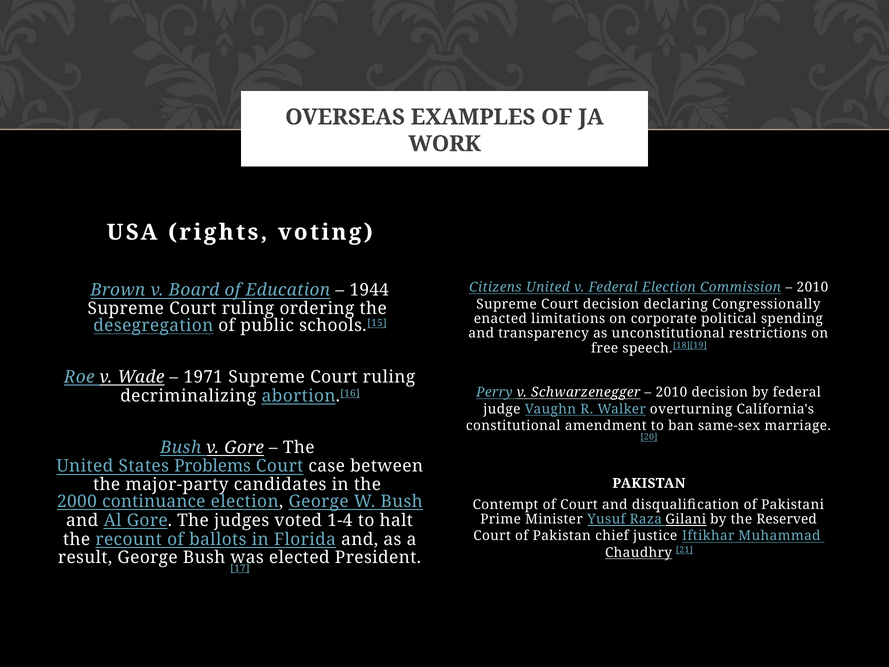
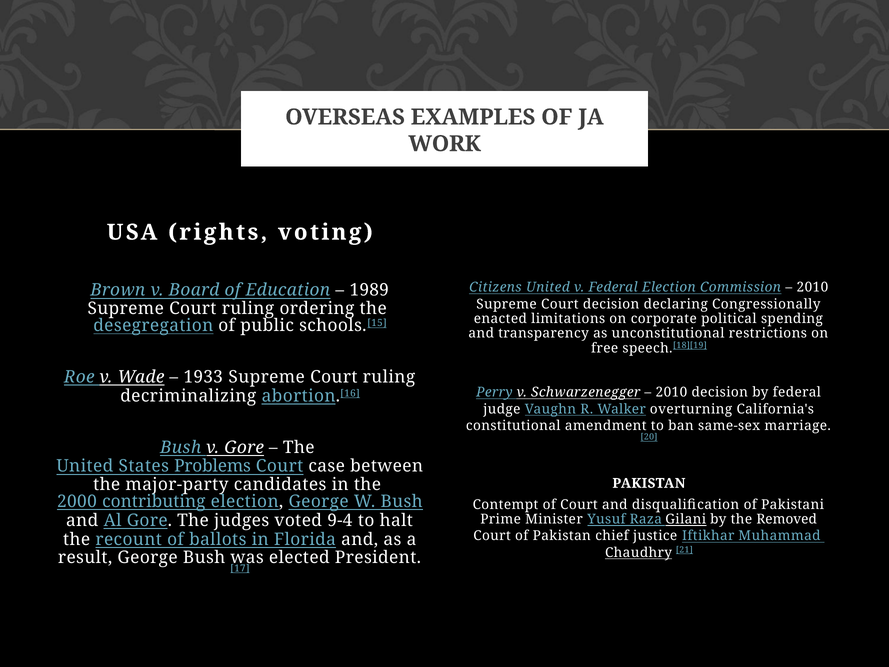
1944: 1944 -> 1989 (369, 290)
1971: 1971 -> 1933 (203, 377)
continuance: continuance -> contributing (154, 501)
Reserved: Reserved -> Removed (787, 519)
1-4: 1-4 -> 9-4 (340, 520)
